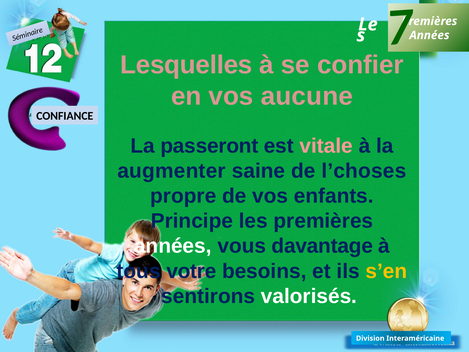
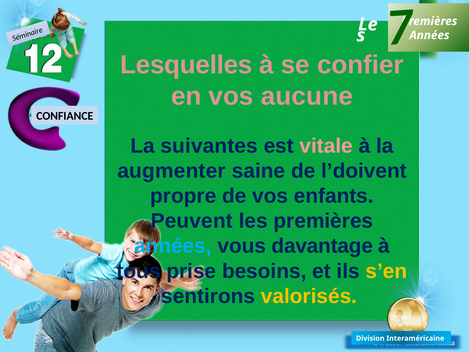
passeront: passeront -> suivantes (209, 146)
l’choses: l’choses -> l’doivent (364, 171)
Principe: Principe -> Peuvent (192, 221)
années colour: white -> light blue (173, 246)
votre: votre -> prise (191, 271)
valorisés colour: white -> yellow (309, 296)
